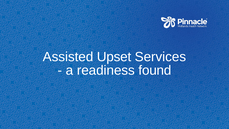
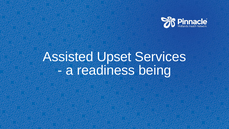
found: found -> being (155, 70)
